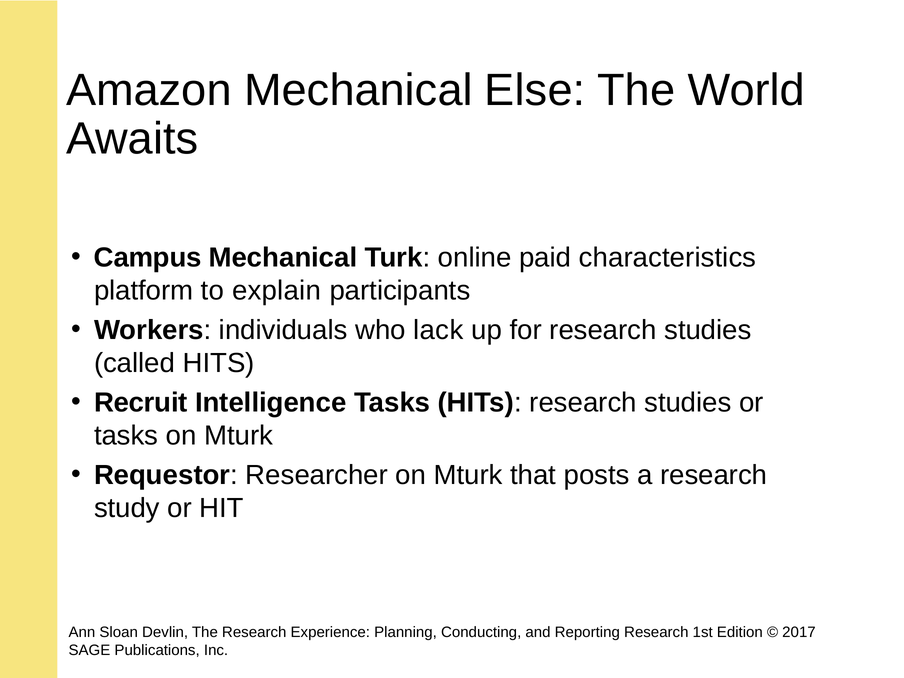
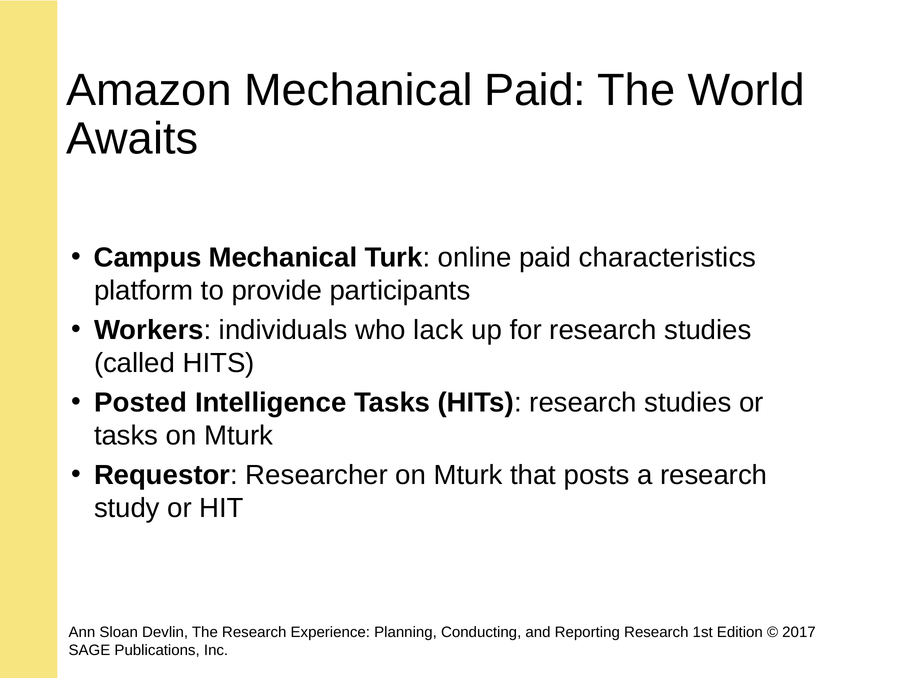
Mechanical Else: Else -> Paid (535, 90)
explain: explain -> provide (277, 291)
Recruit: Recruit -> Posted (141, 403)
